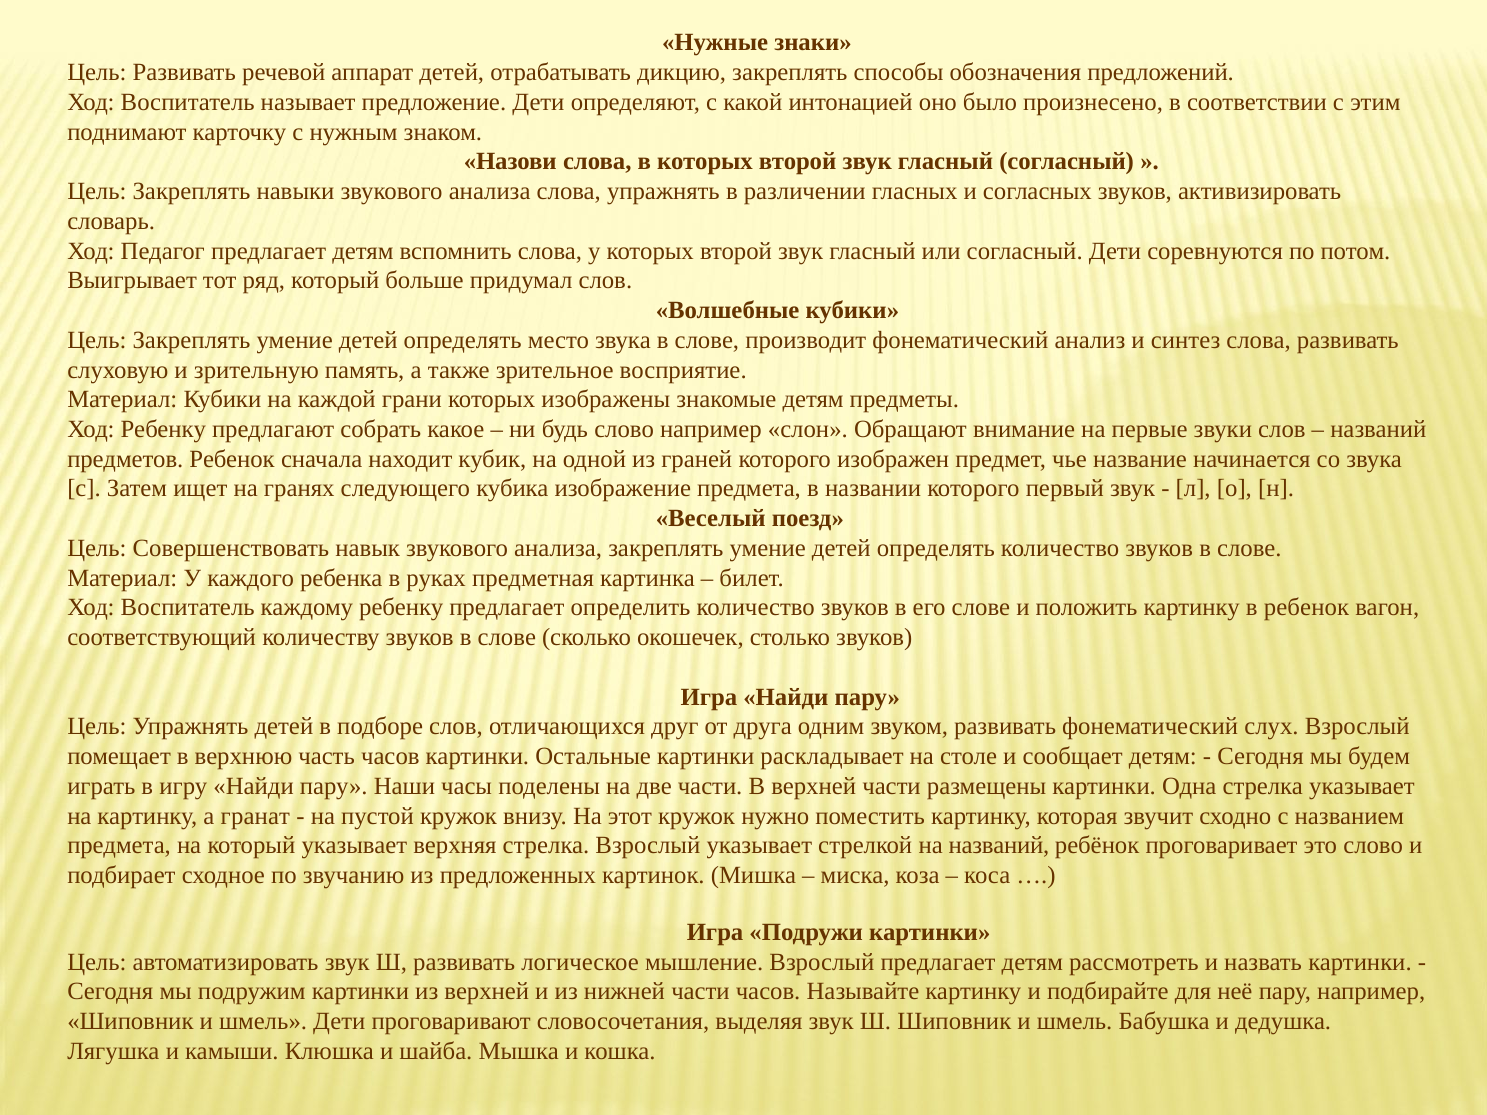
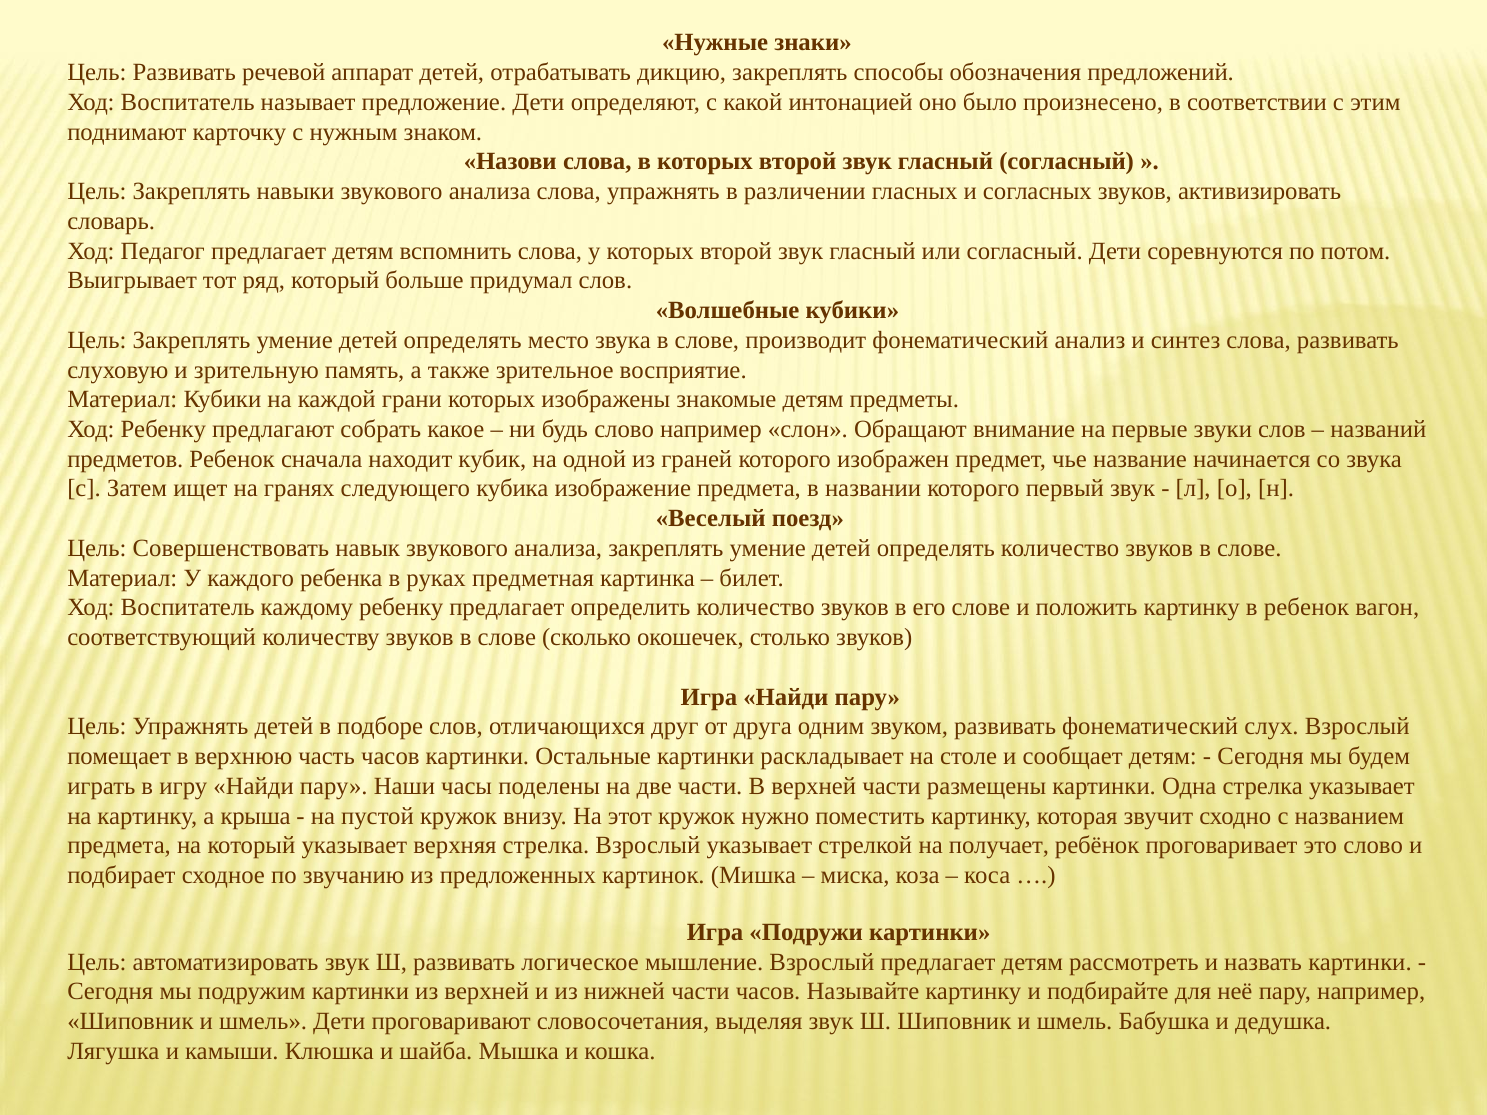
гранат: гранат -> крыша (256, 816)
на названий: названий -> получает (999, 846)
